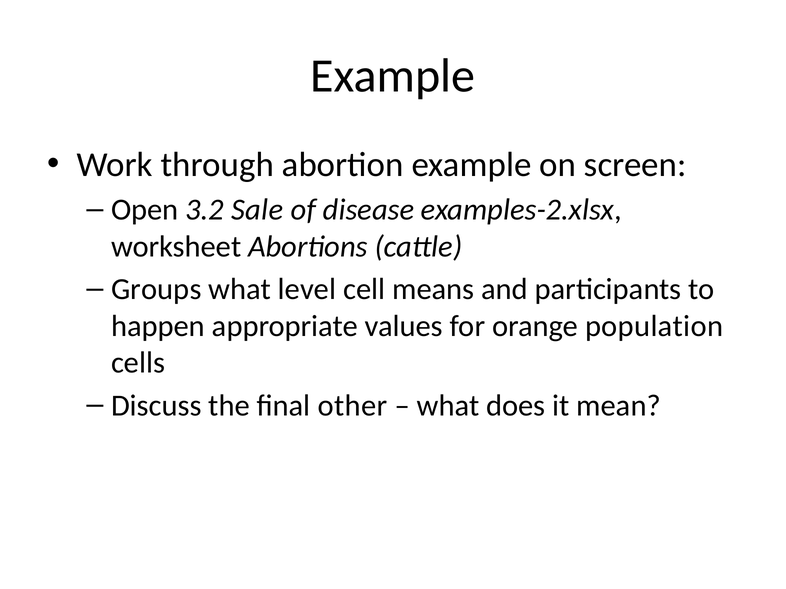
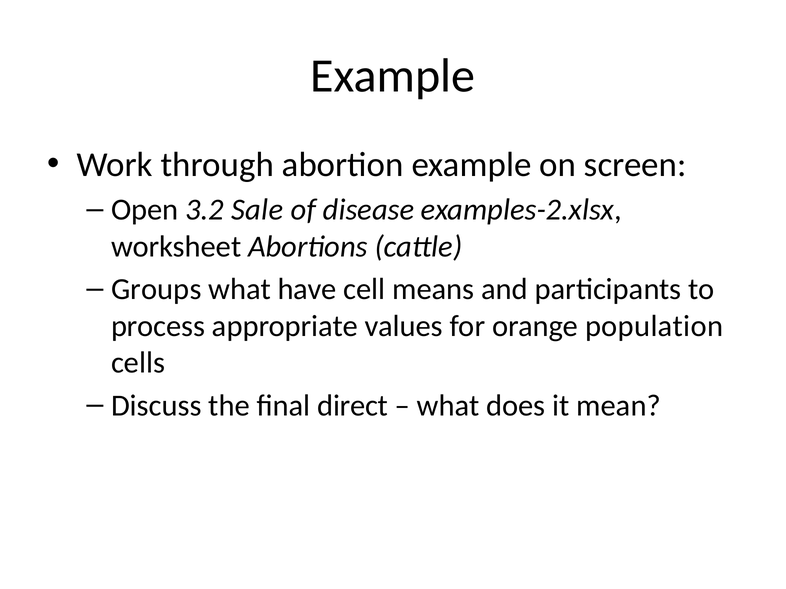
level: level -> have (307, 290)
happen: happen -> process (158, 326)
other: other -> direct (353, 406)
